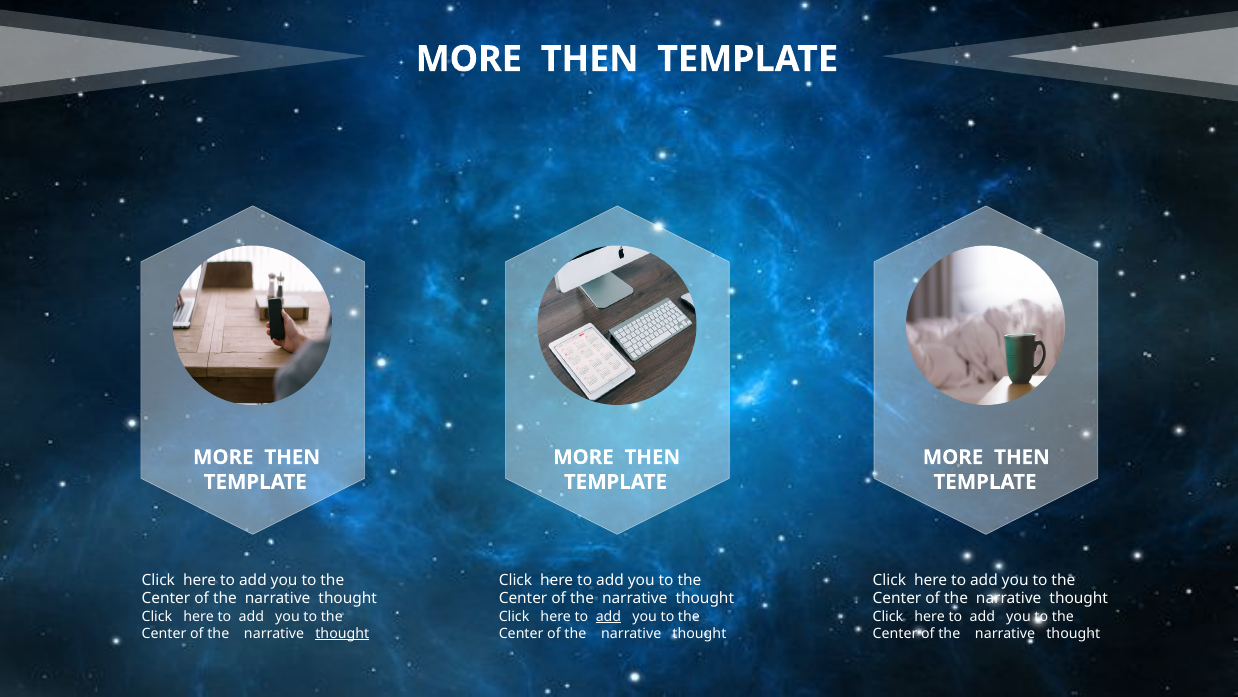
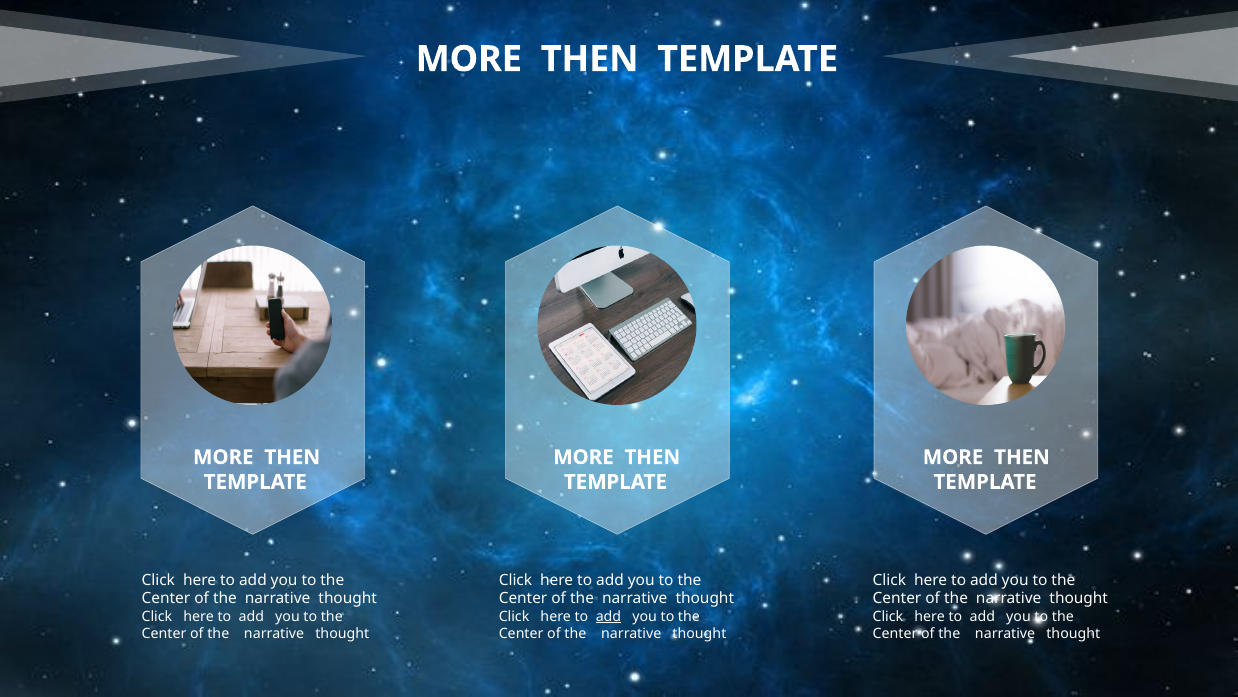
thought underline: present -> none (342, 633)
